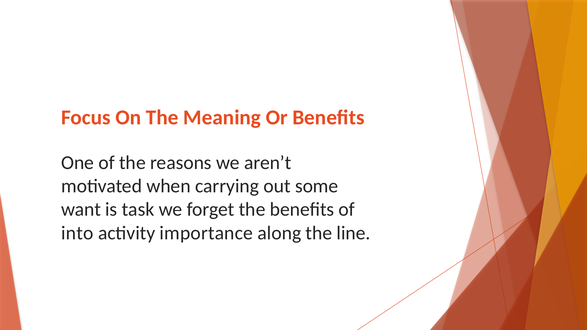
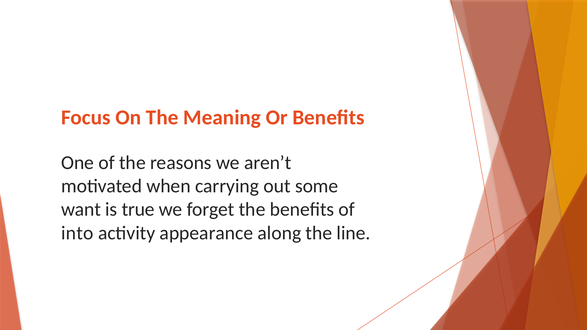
task: task -> true (138, 210)
importance: importance -> appearance (206, 233)
